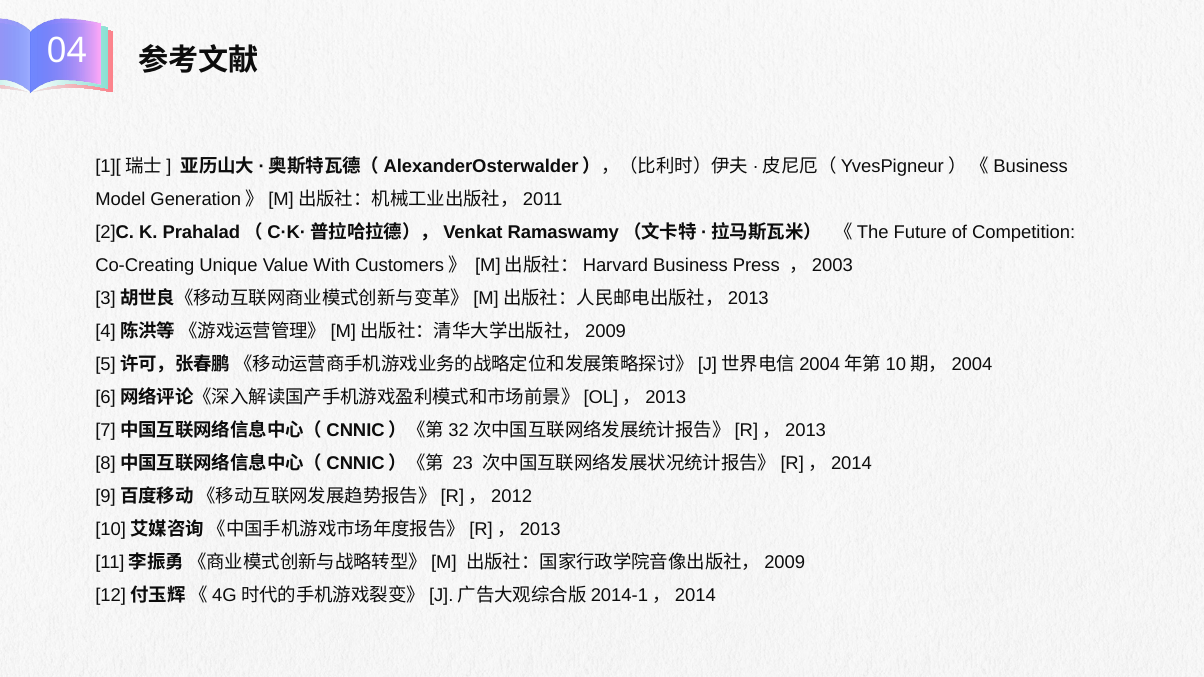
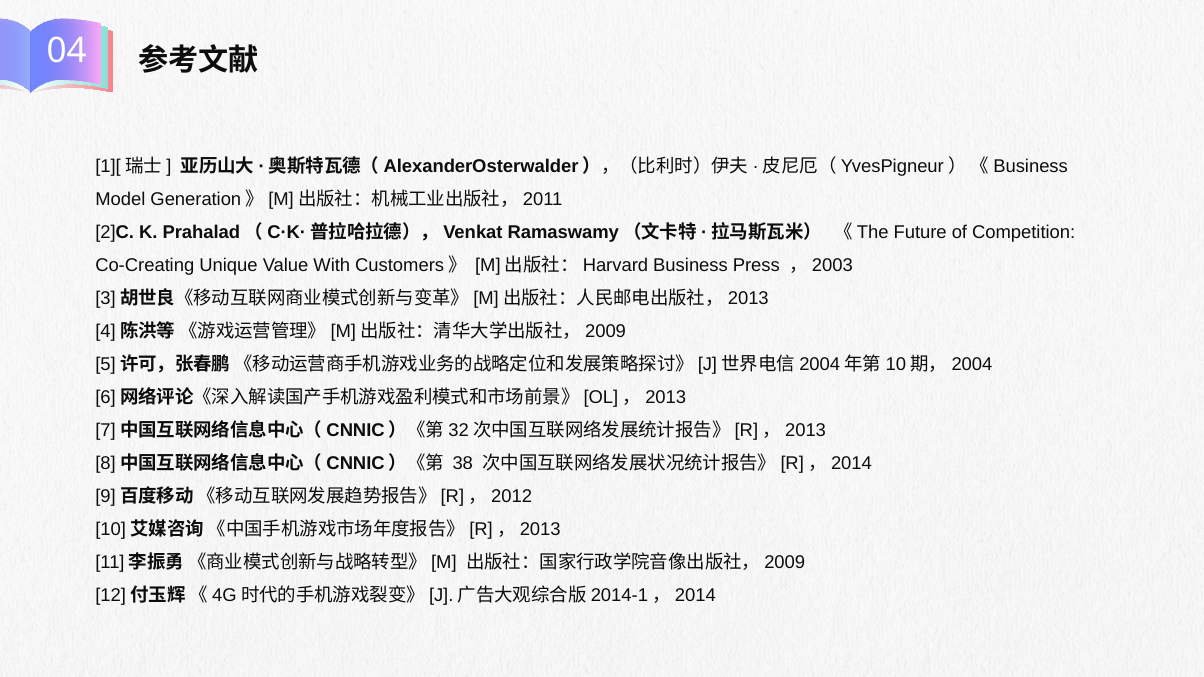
23: 23 -> 38 (463, 464)
